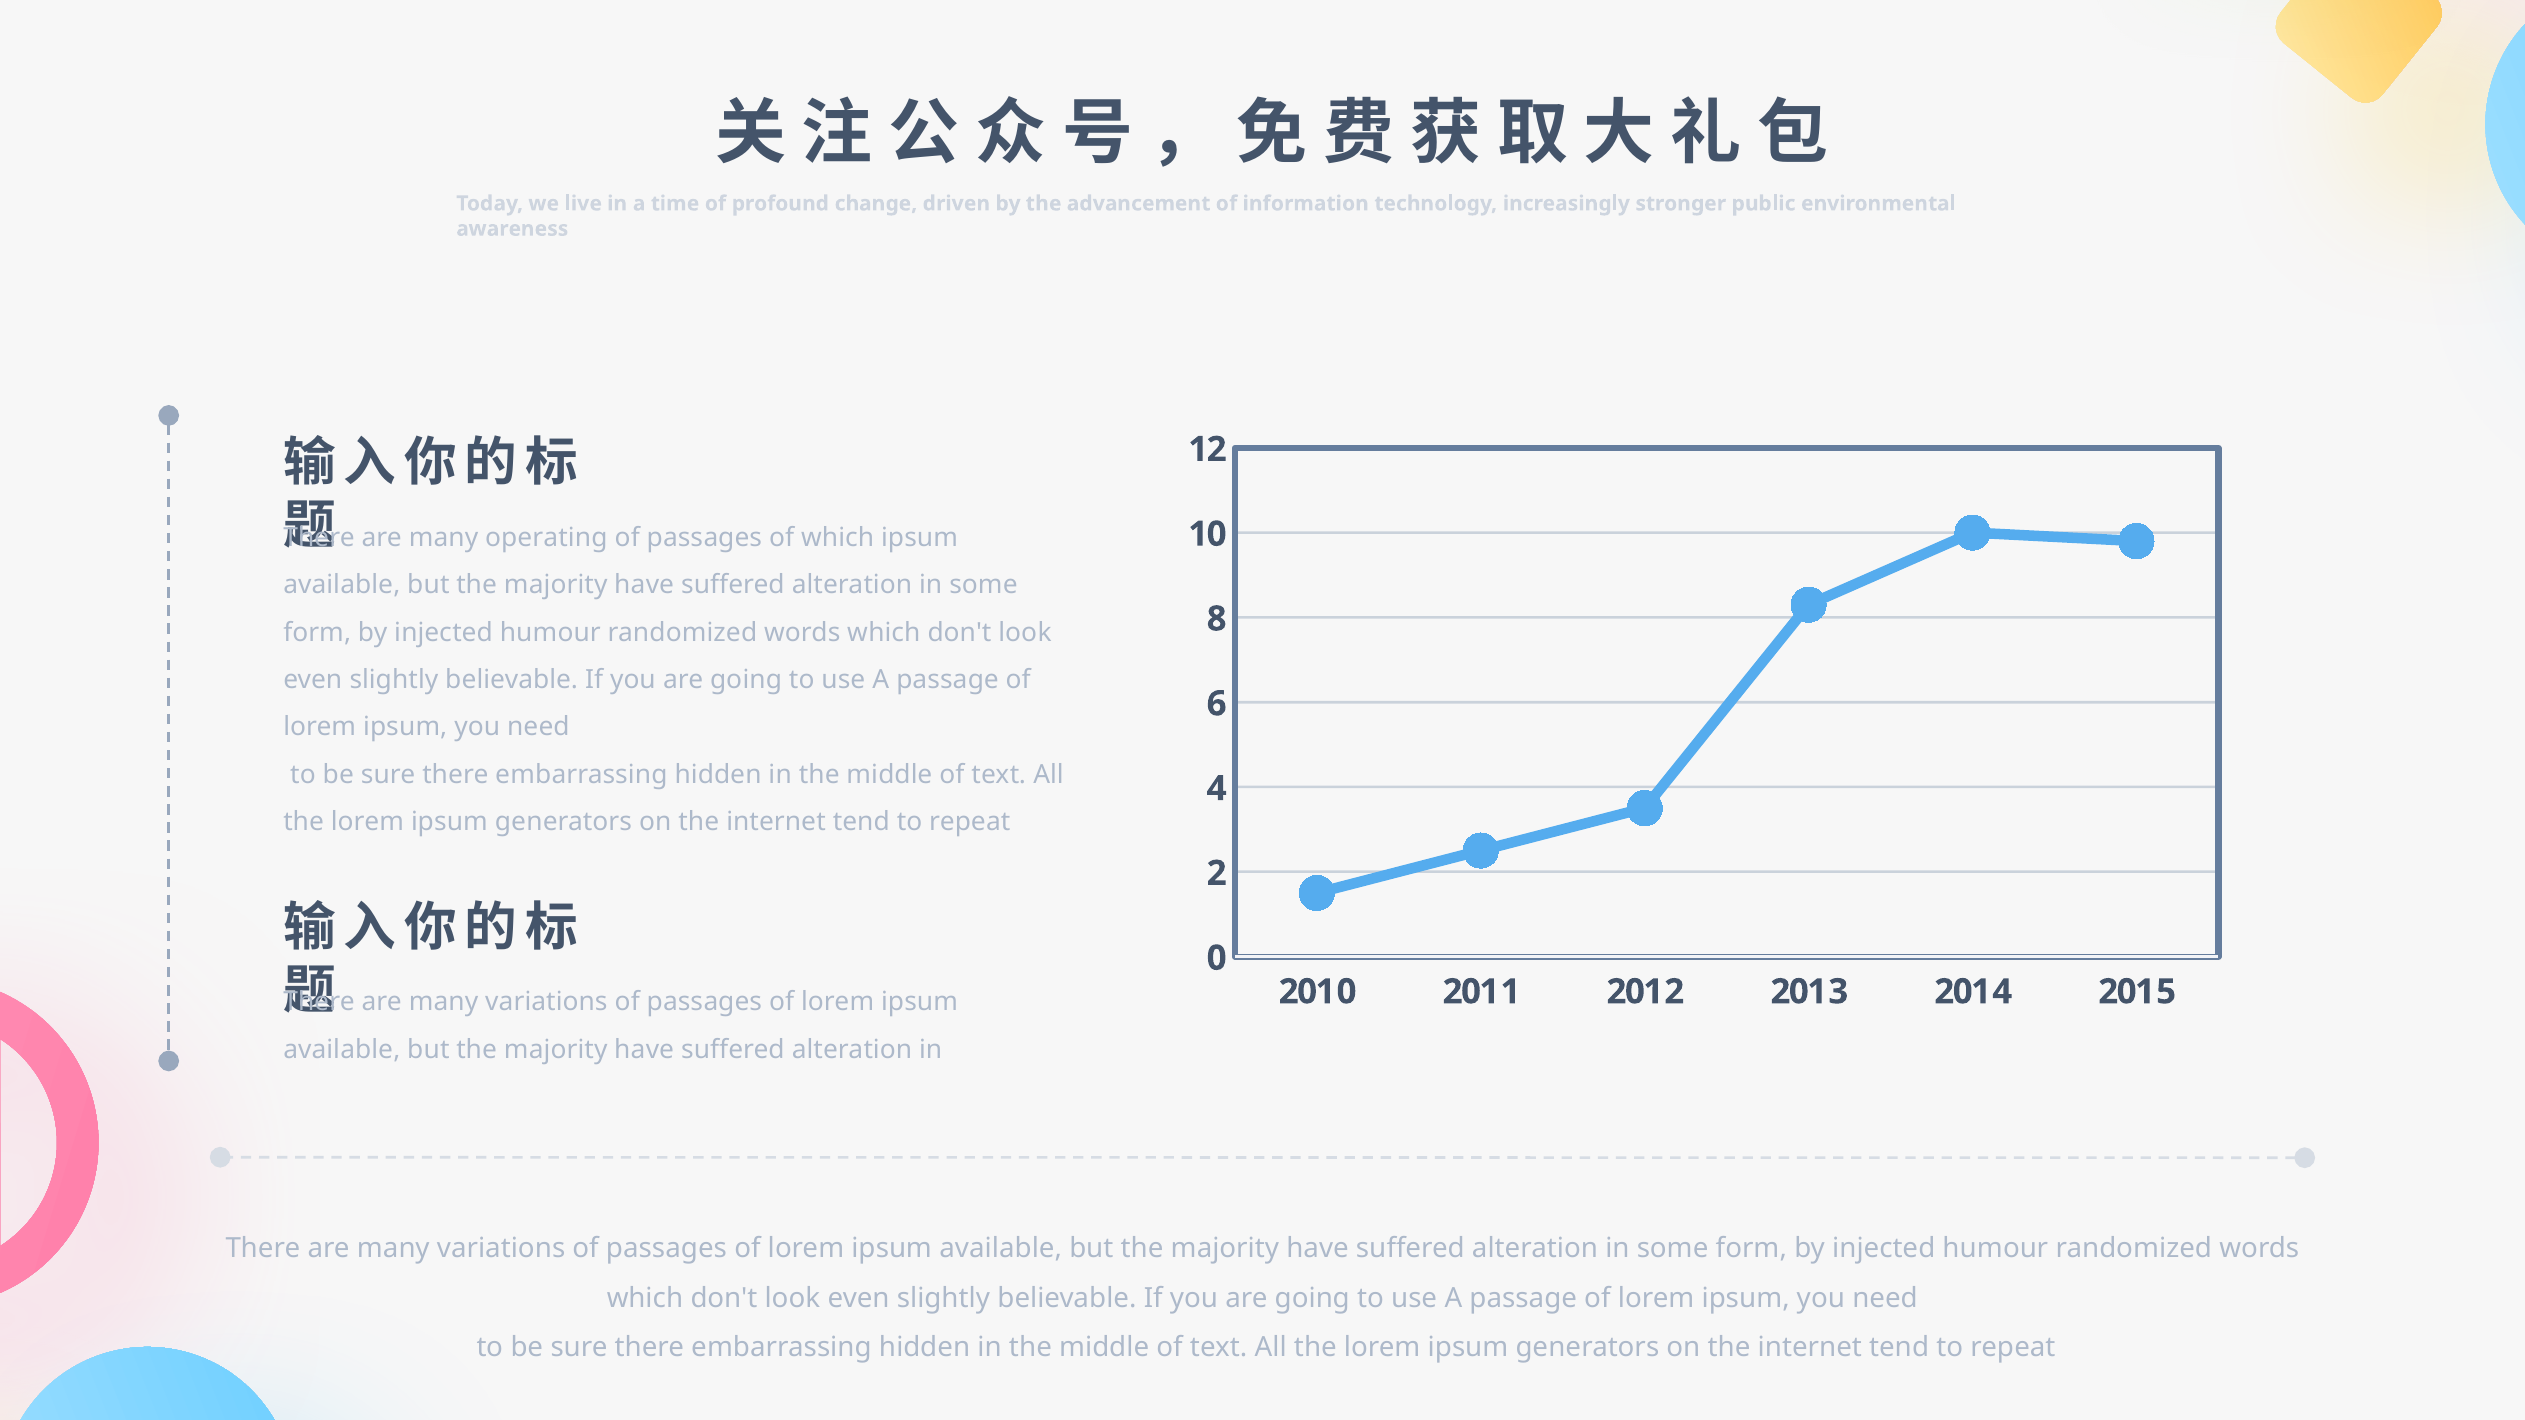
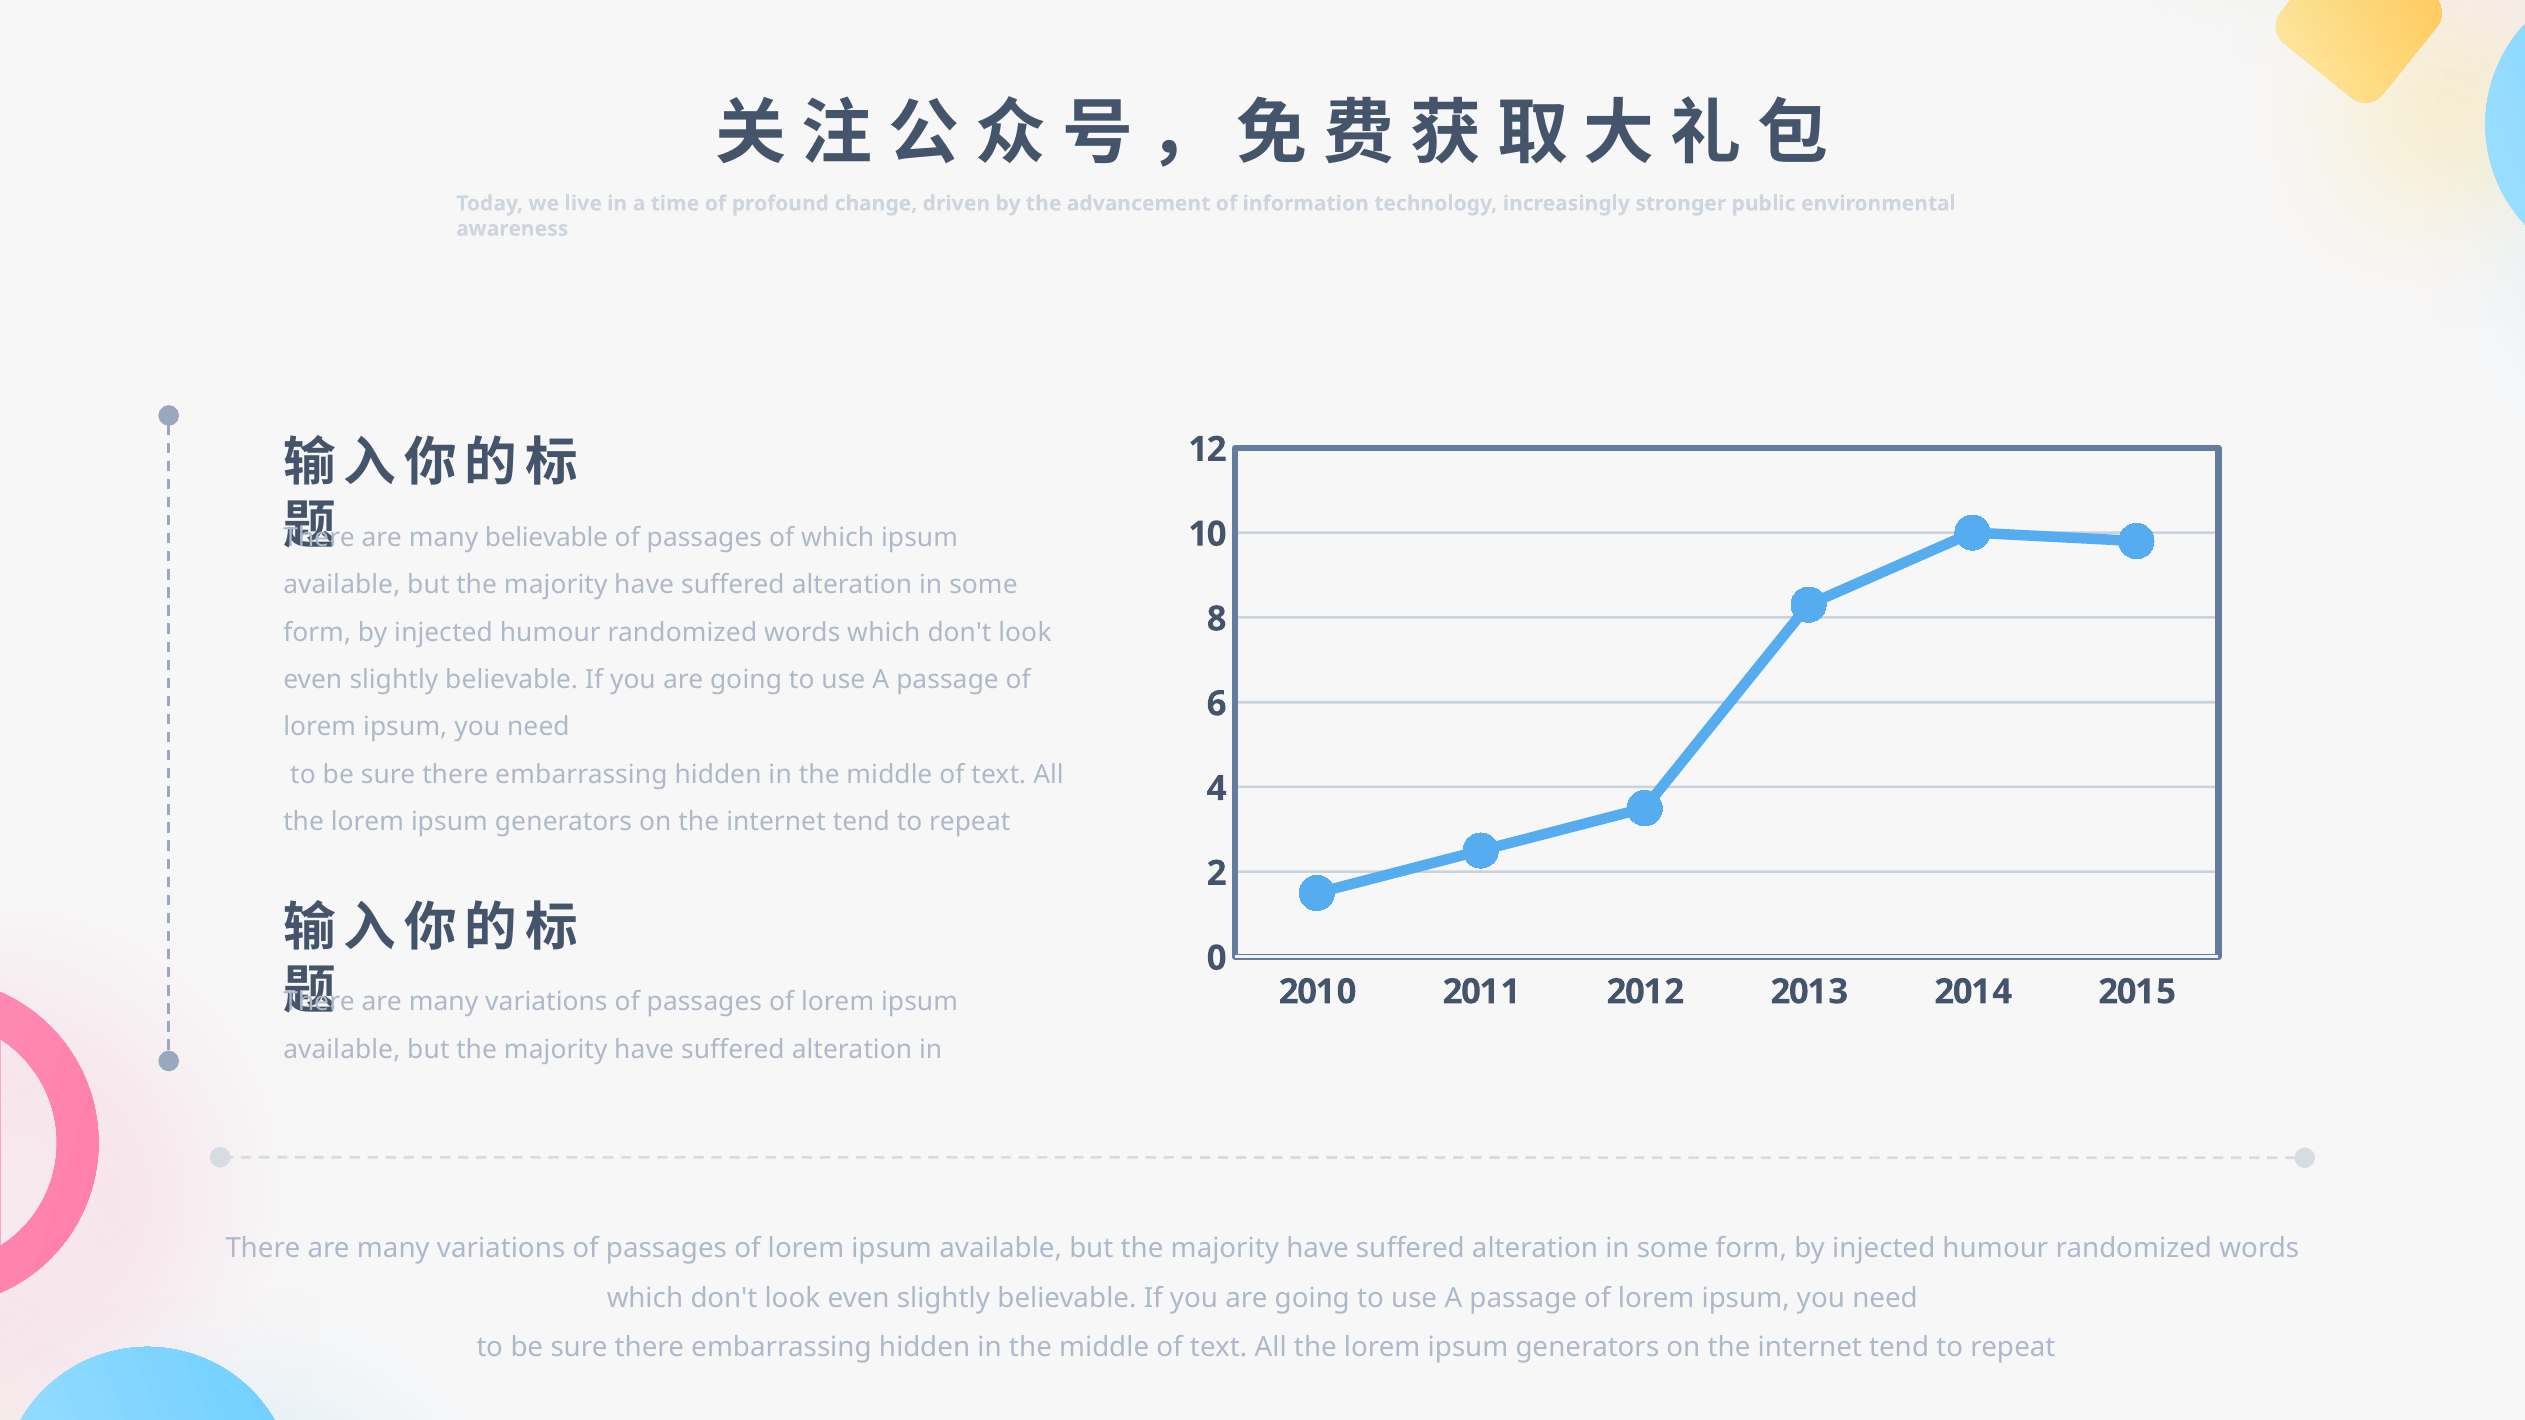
many operating: operating -> believable (546, 538)
